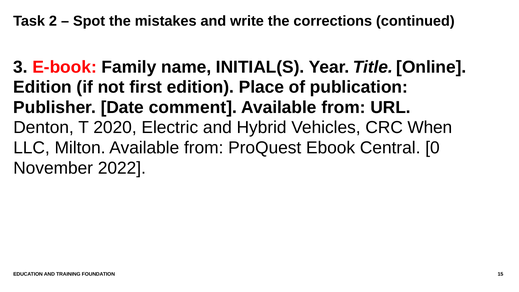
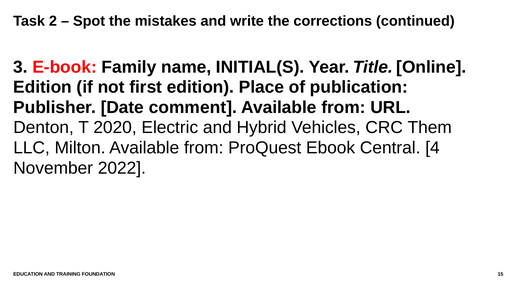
When: When -> Them (430, 128)
0: 0 -> 4 (432, 148)
